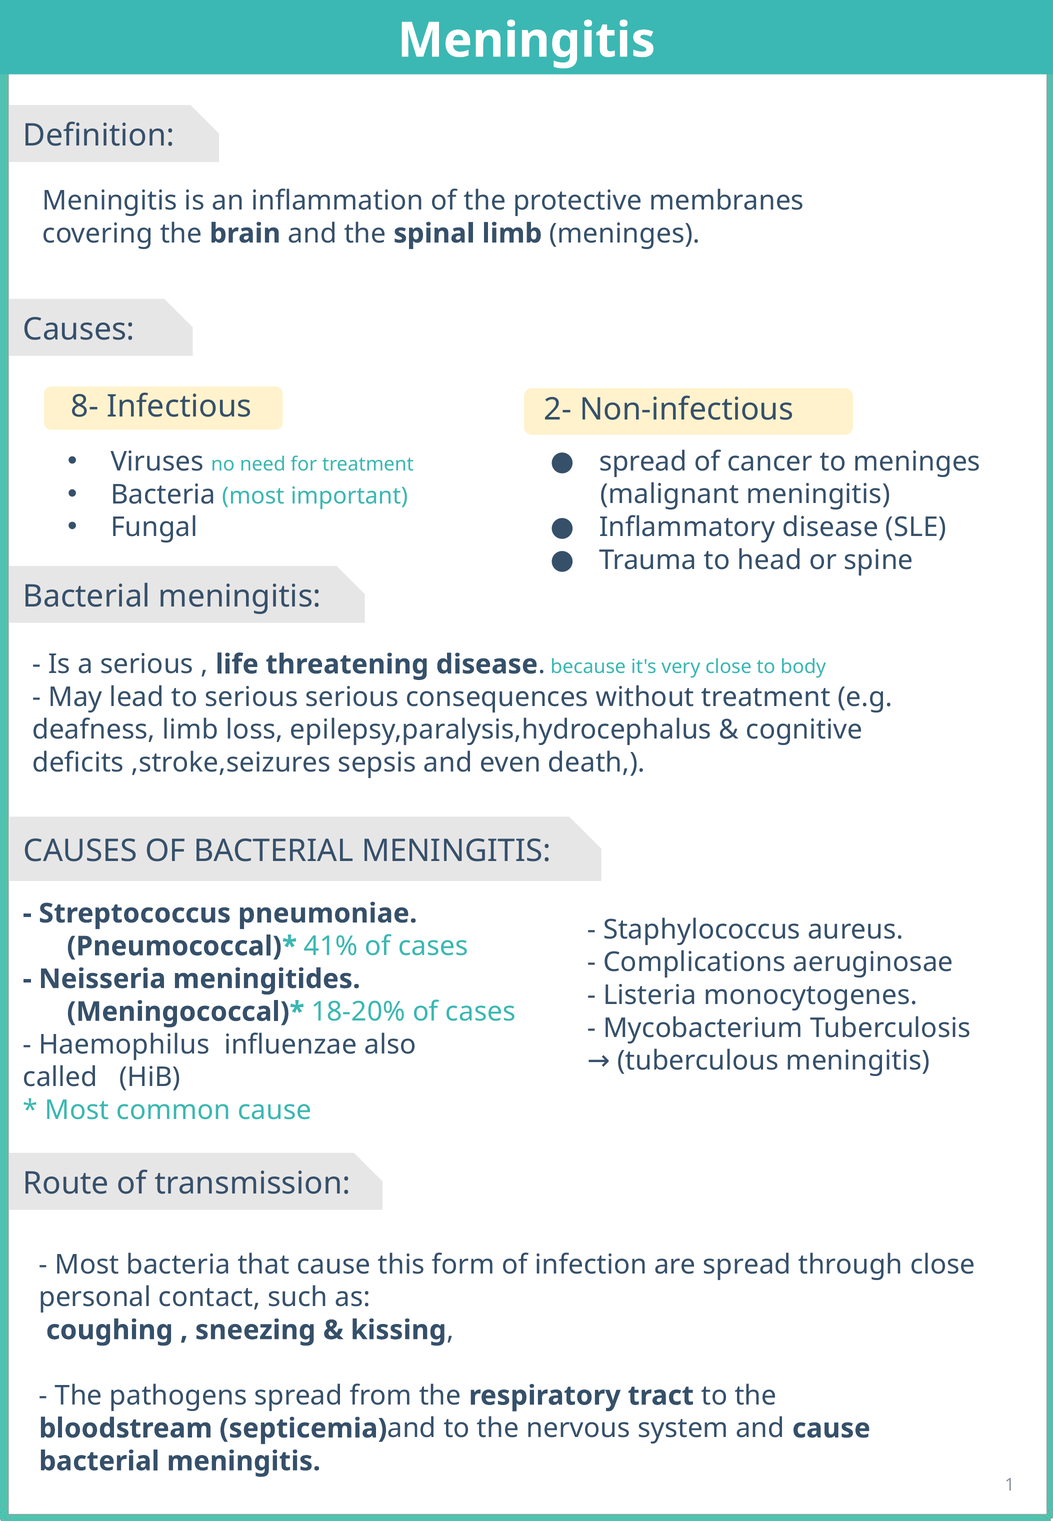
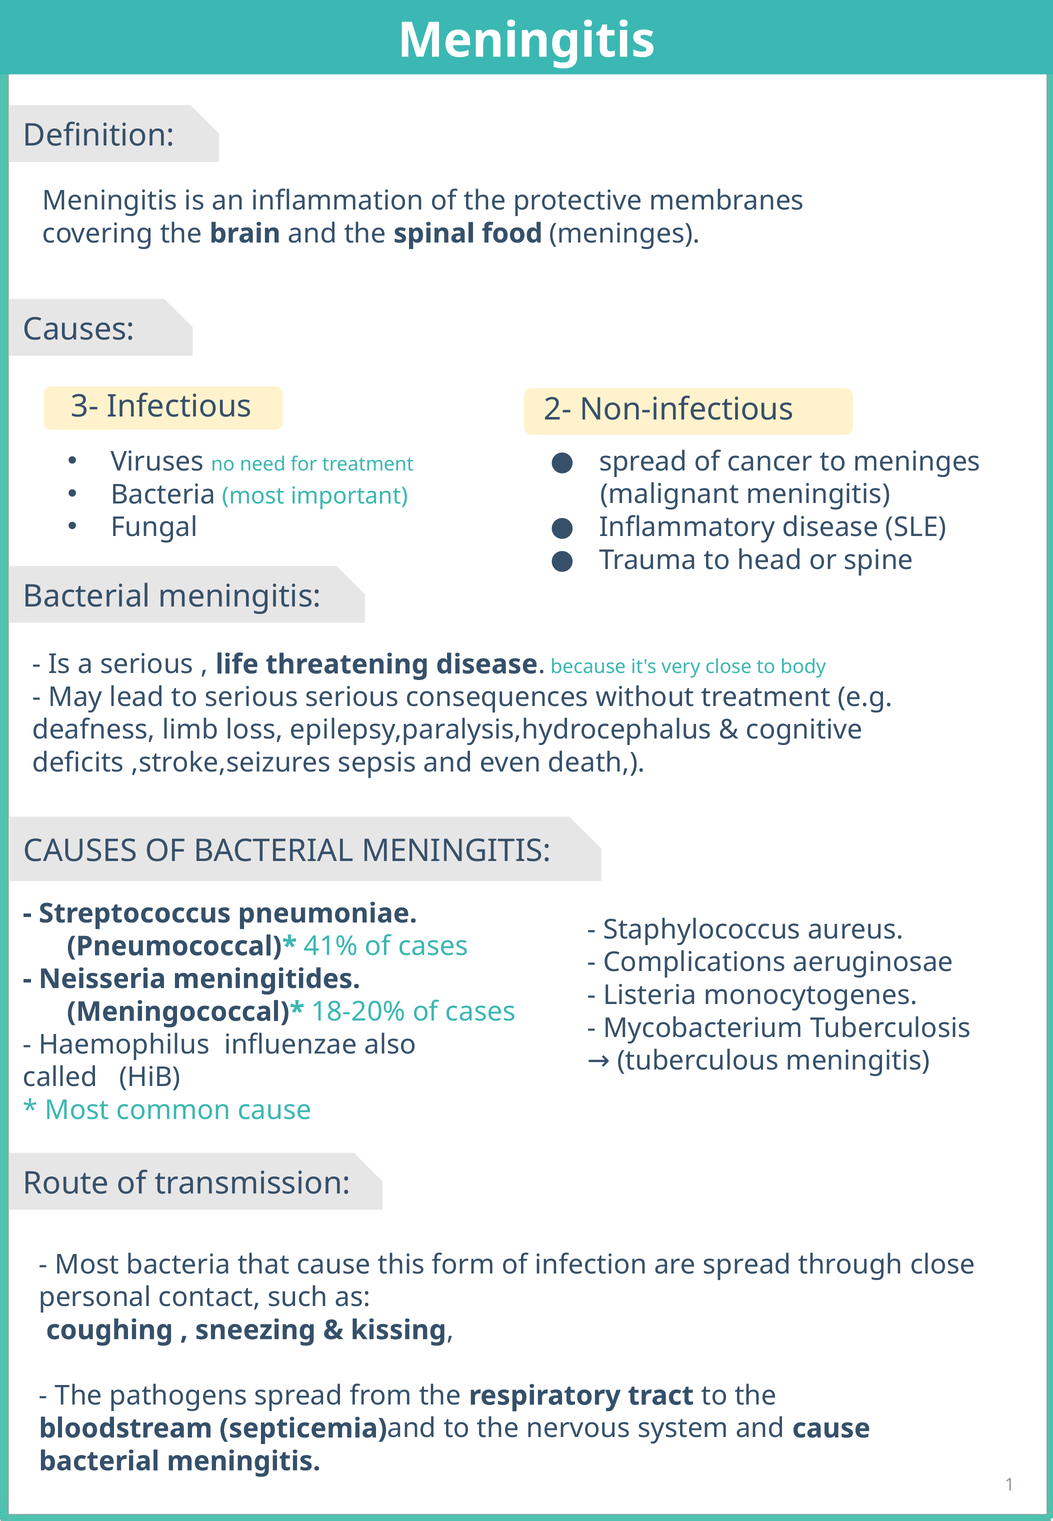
spinal limb: limb -> food (512, 234)
8-: 8- -> 3- (85, 407)
